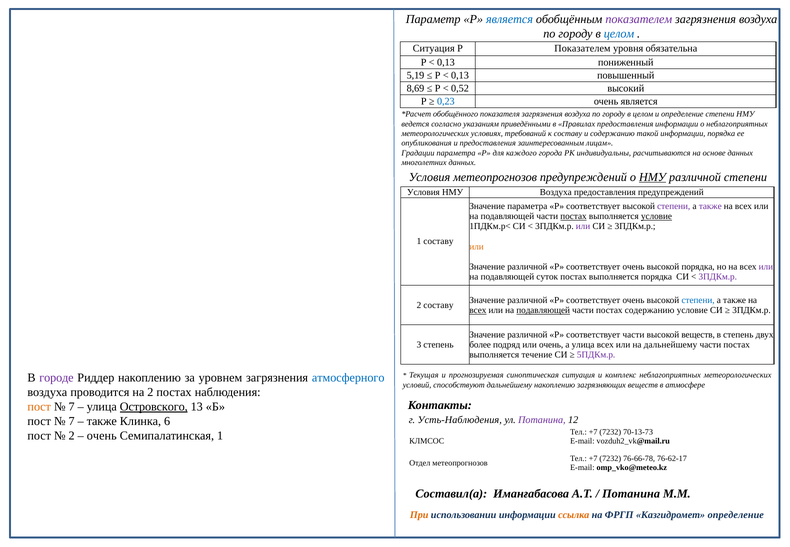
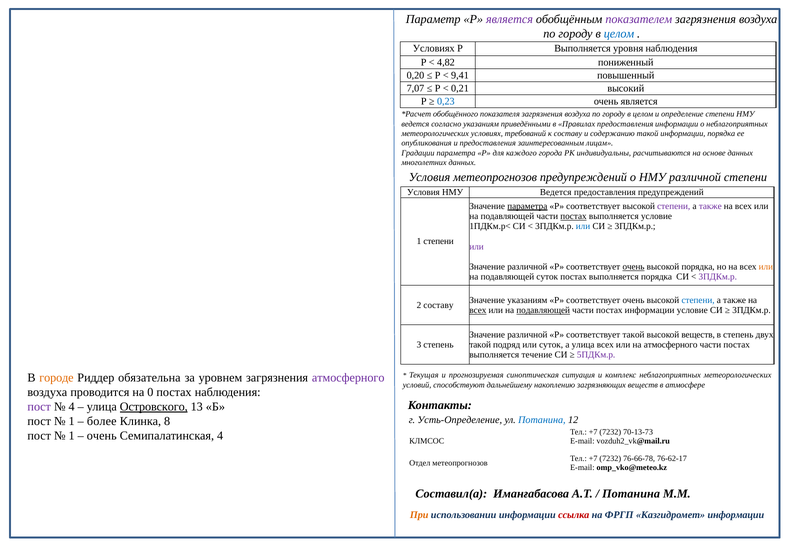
является colour: blue -> purple (510, 19)
Ситуация: Ситуация -> Условиях (434, 48)
Р Показателем: Показателем -> Выполняется (583, 48)
уровня обязательна: обязательна -> наблюдения (671, 48)
0,13: 0,13 -> 4,82 (446, 62)
5,19: 5,19 -> 0,20 (415, 75)
0,13: 0,13 -> 9,41 (460, 75)
8,69: 8,69 -> 7,07 (415, 88)
0,52: 0,52 -> 0,21 (460, 88)
НМУ underline: present -> none (653, 177)
Воздуха: Воздуха -> Ведется (556, 192)
параметра underline: none -> present (527, 206)
условие underline: present -> none (657, 216)
или colour: purple -> blue (583, 226)
1 составу: составу -> степени (439, 241)
или colour: orange -> purple (477, 246)
очень underline: none -> present (634, 267)
или colour: purple -> orange (766, 267)
различной: различной -> указаниям (527, 300)
постах содержанию: содержанию -> информации (650, 310)
соответствует части: части -> такой (634, 334)
более: более -> такой (480, 345)
или очень: очень -> суток (551, 345)
на дальнейшему: дальнейшему -> атмосферного (671, 345)
городе colour: purple -> orange (56, 378)
Риддер накоплению: накоплению -> обязательна (149, 378)
атмосферного colour: blue -> purple (348, 378)
на 2: 2 -> 0 (150, 392)
пост colour: orange -> purple (39, 407)
7: 7 -> 4 (72, 407)
Усть-Наблюдения: Усть-Наблюдения -> Усть-Определение (460, 420)
Потанина colour: purple -> blue (542, 420)
7: 7 -> 1 (72, 421)
также: также -> более (102, 421)
6: 6 -> 8 (167, 421)
2: 2 -> 1 (72, 436)
Семипалатинская 1: 1 -> 4 (220, 436)
ссылка colour: orange -> red (574, 515)
Казгидромет определение: определение -> информации (736, 515)
